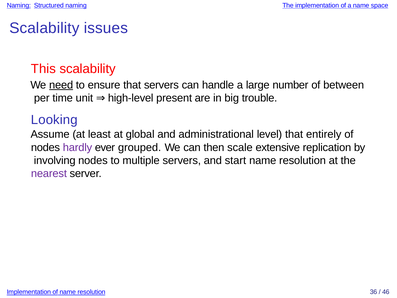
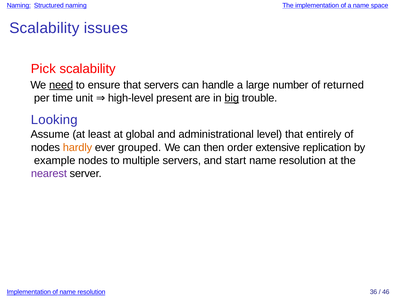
This: This -> Pick (43, 69)
between: between -> returned (344, 85)
big underline: none -> present (232, 98)
hardly colour: purple -> orange (77, 147)
scale: scale -> order (240, 147)
involving: involving -> example (55, 161)
